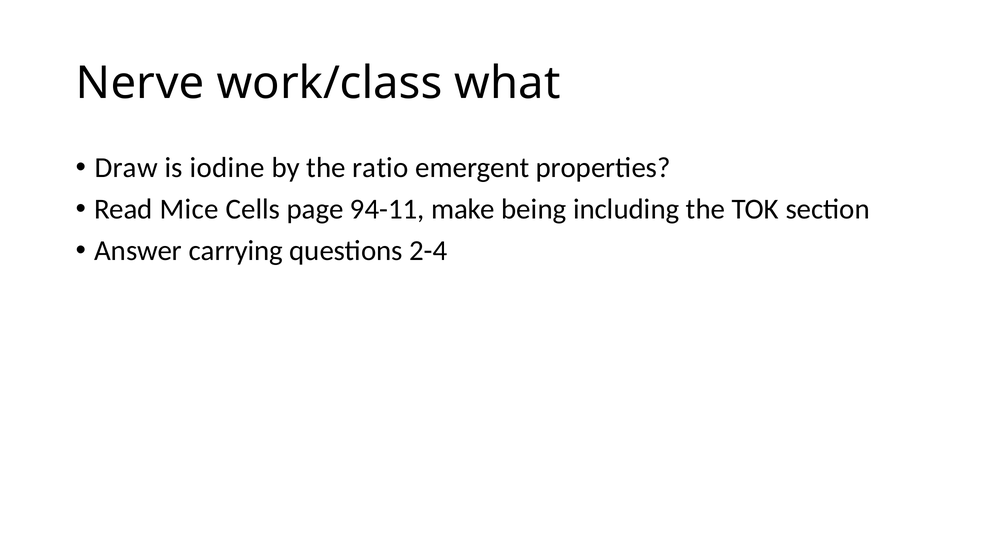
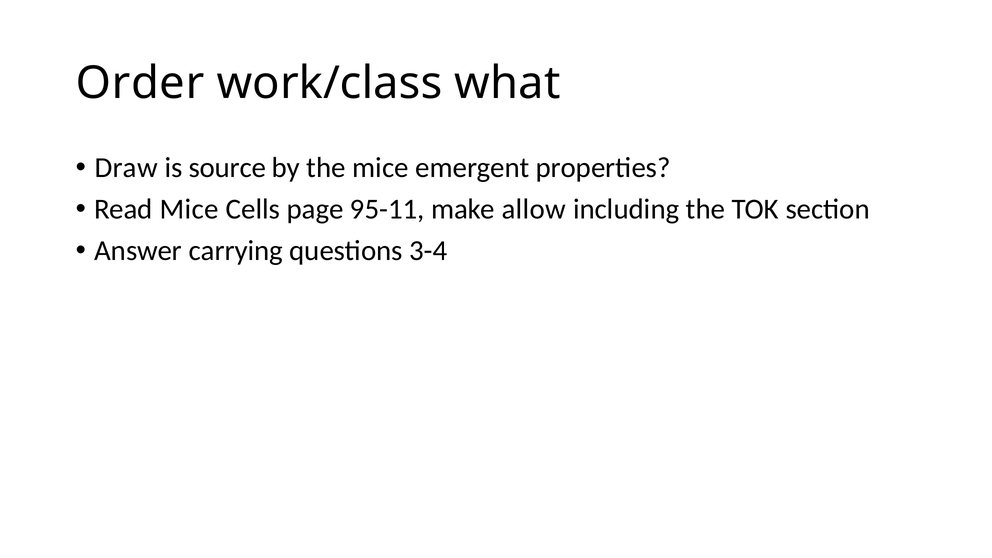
Nerve: Nerve -> Order (140, 83)
iodine: iodine -> source (227, 168)
the ratio: ratio -> mice (380, 168)
94-11: 94-11 -> 95-11 (387, 209)
being: being -> allow (534, 209)
2-4: 2-4 -> 3-4 (428, 251)
